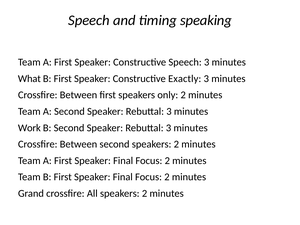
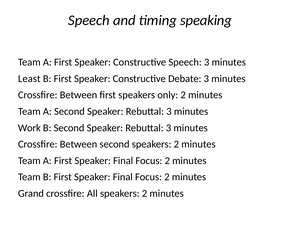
What: What -> Least (29, 79)
Exactly: Exactly -> Debate (185, 79)
